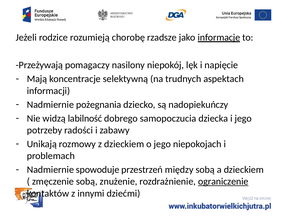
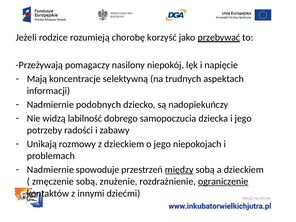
rzadsze: rzadsze -> korzyść (162, 38)
informacje: informacje -> przebywać (219, 38)
pożegnania: pożegnania -> podobnych (99, 105)
między underline: none -> present (179, 170)
